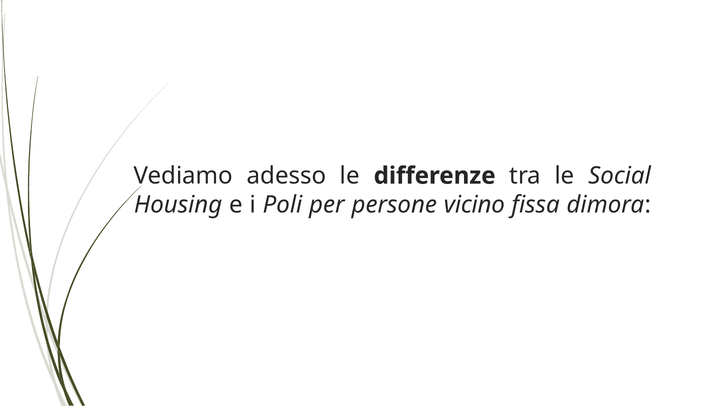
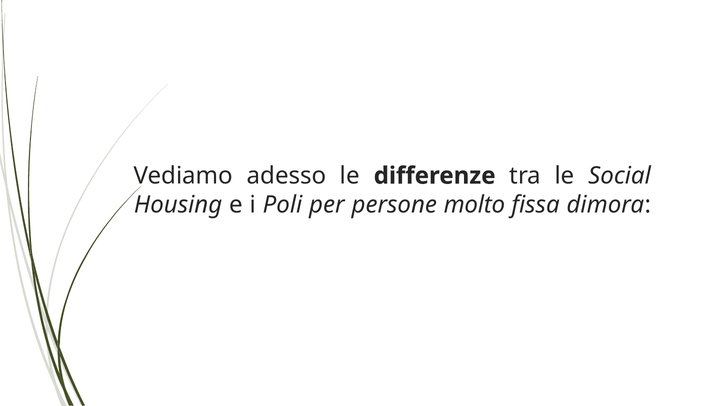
vicino: vicino -> molto (474, 205)
